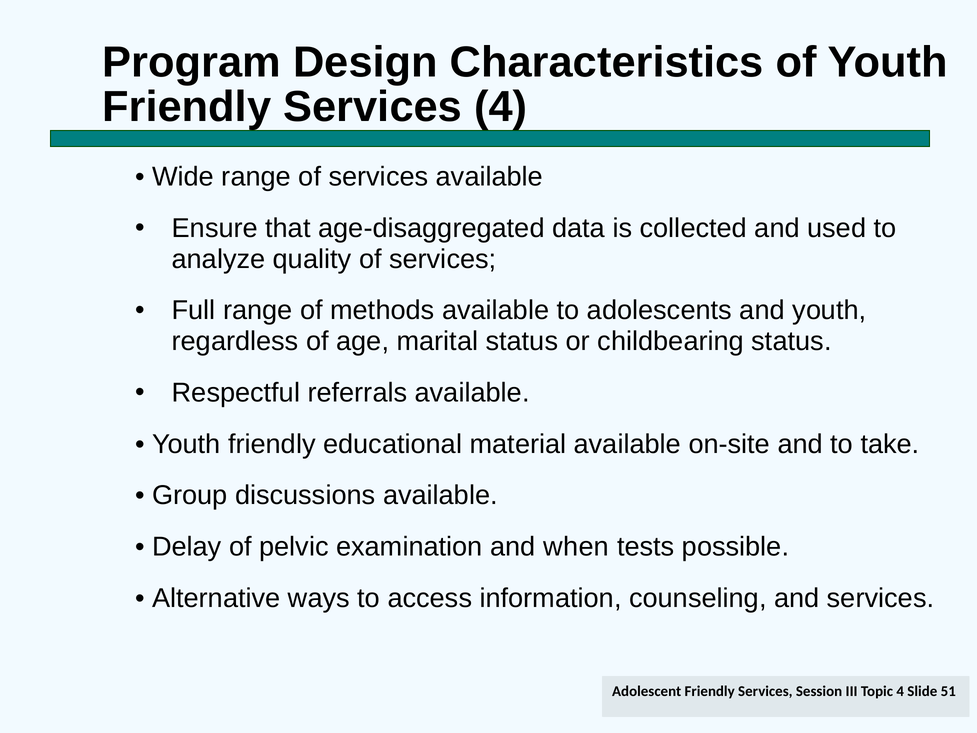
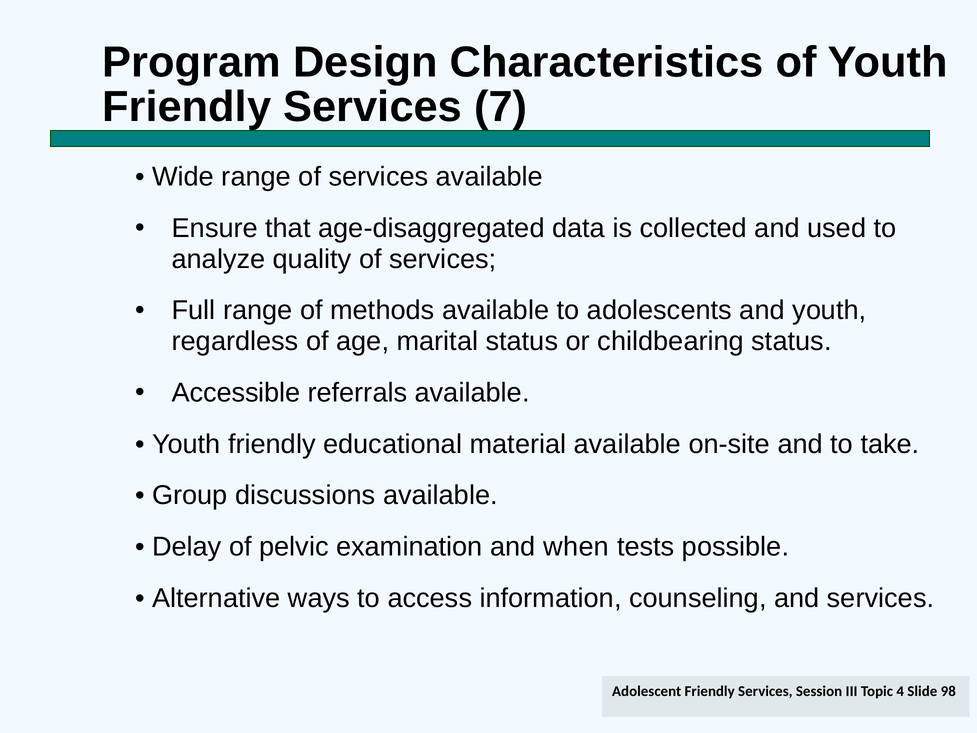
Services 4: 4 -> 7 (501, 107)
Respectful: Respectful -> Accessible (236, 393)
51: 51 -> 98 (948, 691)
